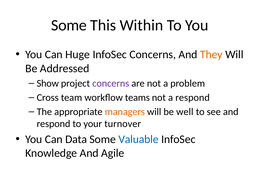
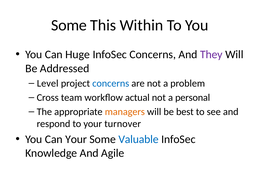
They colour: orange -> purple (211, 55)
Show: Show -> Level (48, 83)
concerns colour: purple -> blue (111, 83)
teams: teams -> actual (137, 98)
a respond: respond -> personal (193, 98)
well: well -> best (185, 112)
Can Data: Data -> Your (76, 139)
